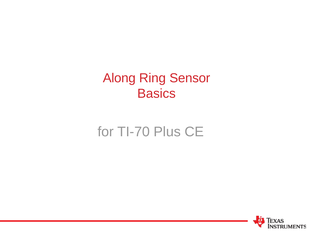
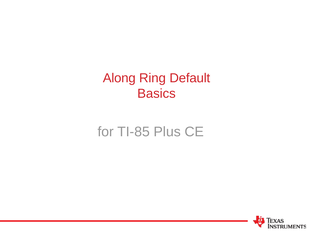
Sensor: Sensor -> Default (190, 78)
TI-70: TI-70 -> TI-85 (134, 132)
